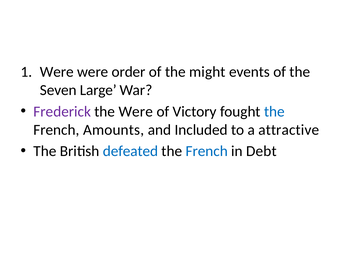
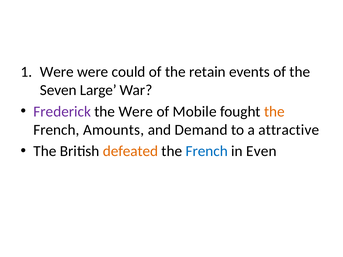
order: order -> could (129, 72)
might: might -> retain (207, 72)
Victory: Victory -> Mobile (195, 112)
the colour: blue -> orange (274, 112)
Included: Included -> Demand (201, 130)
defeated colour: blue -> orange (130, 151)
Debt: Debt -> Even (261, 151)
